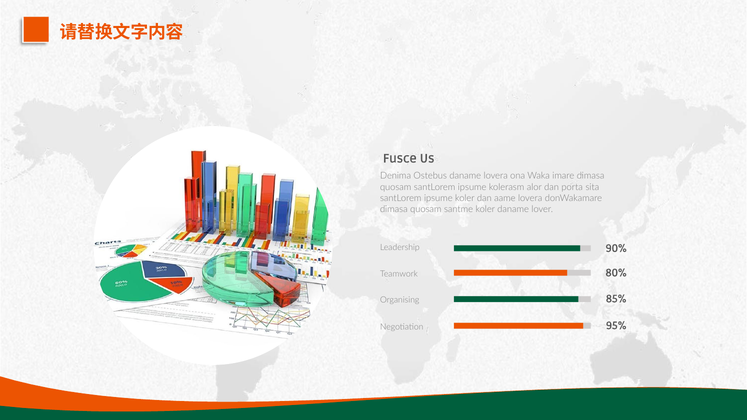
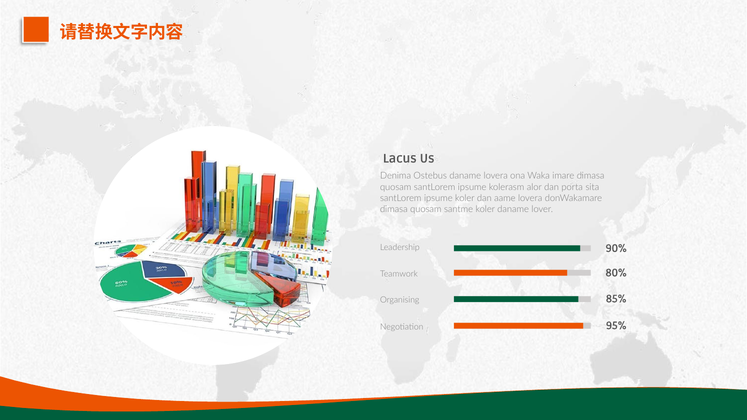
Fusce: Fusce -> Lacus (400, 159)
